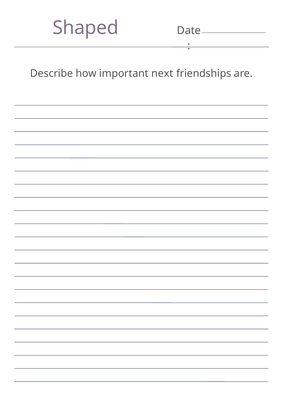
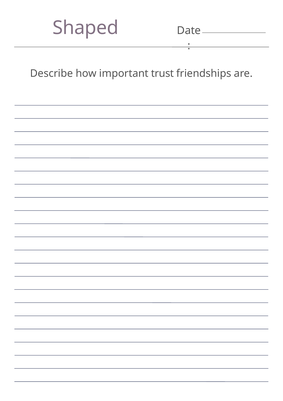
next: next -> trust (162, 73)
